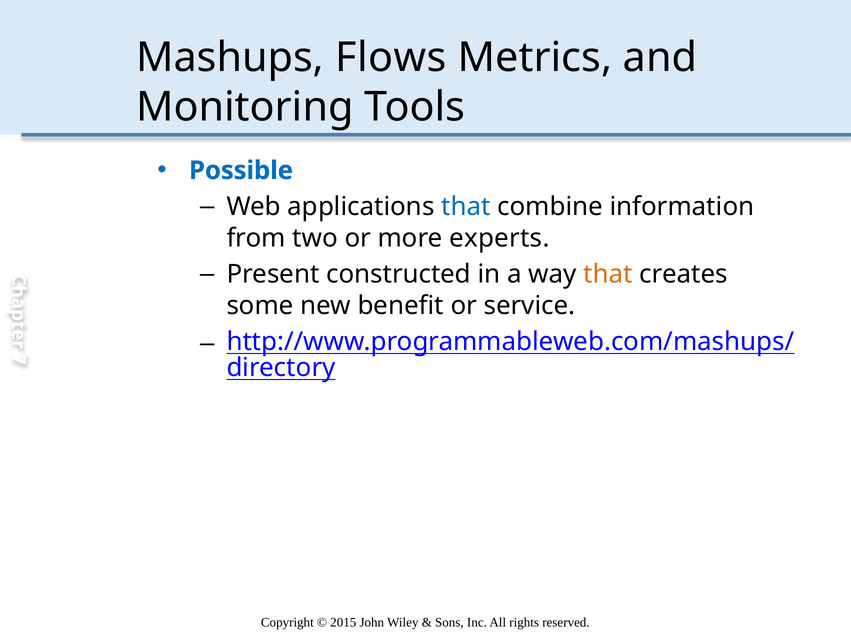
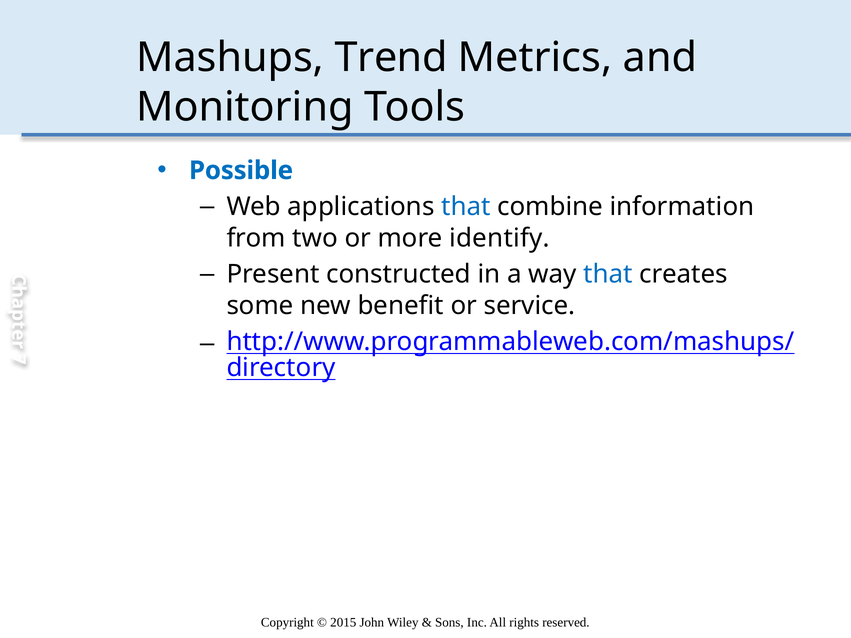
Flows: Flows -> Trend (391, 58)
experts: experts -> identify (499, 238)
that colour: orange -> blue (608, 274)
